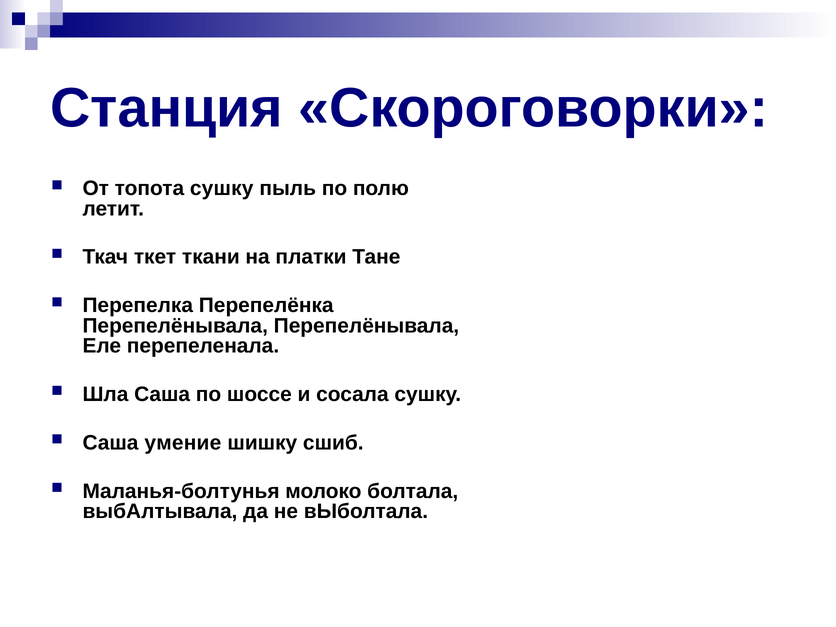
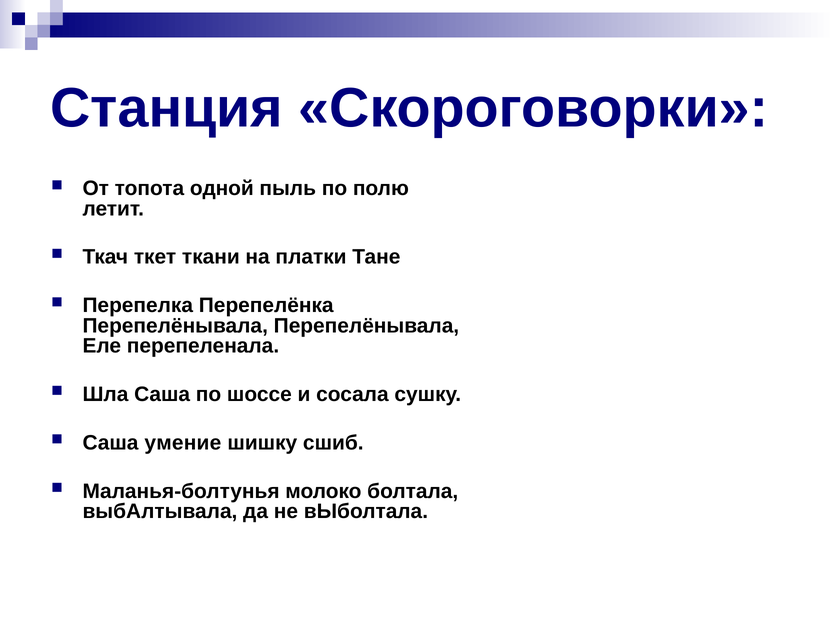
топота сушку: сушку -> одной (222, 189)
